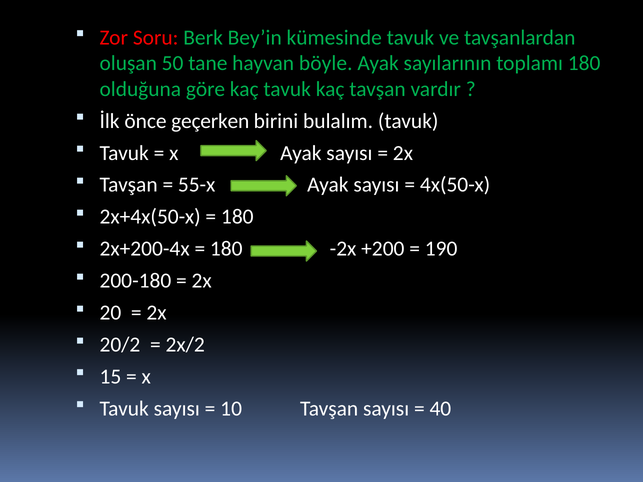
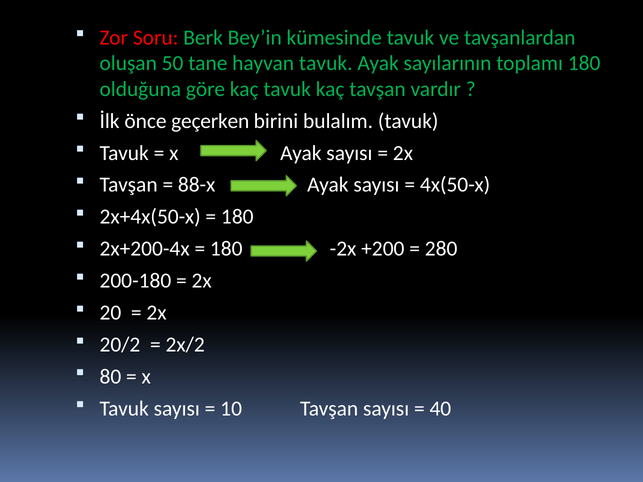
hayvan böyle: böyle -> tavuk (326, 63)
55-x: 55-x -> 88-x (197, 185)
190: 190 -> 280 (441, 249)
15: 15 -> 80 (110, 377)
